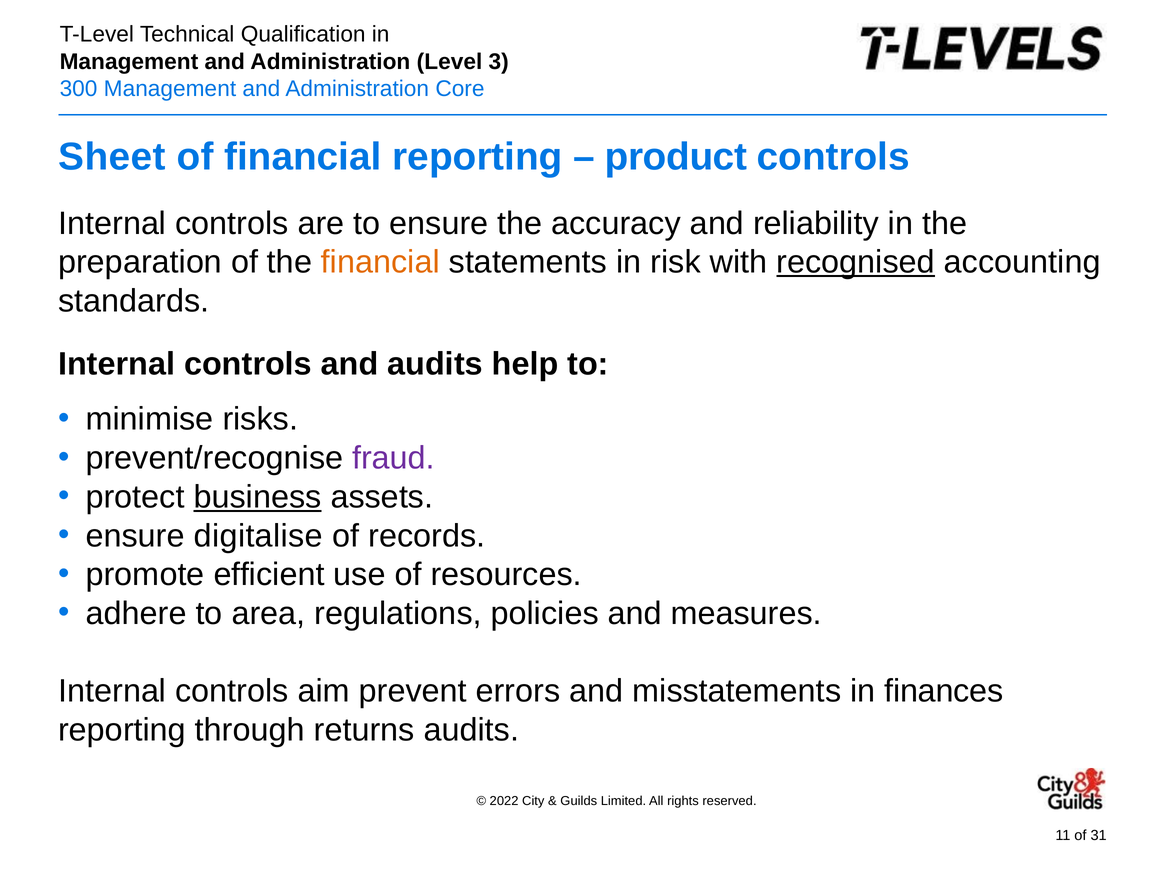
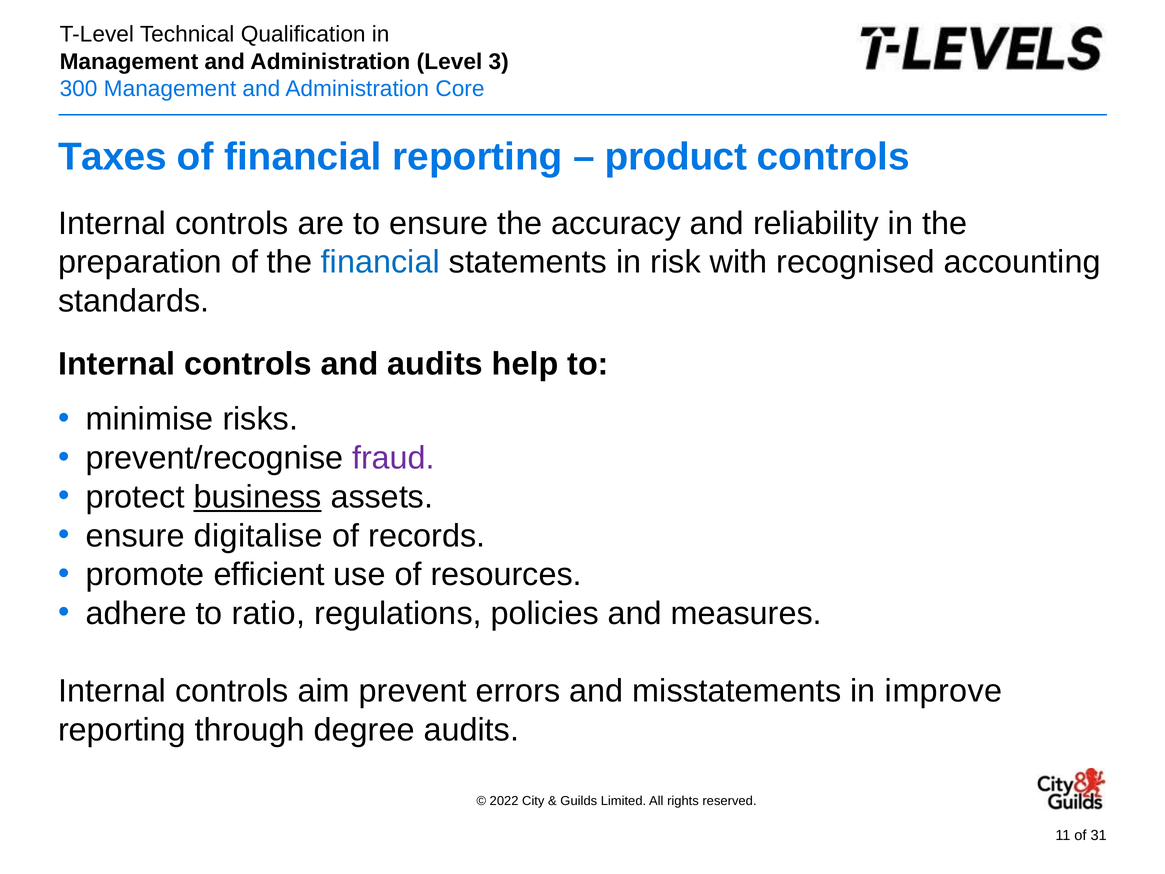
Sheet: Sheet -> Taxes (112, 157)
financial colour: orange -> blue (380, 262)
recognised underline: present -> none (856, 262)
area: area -> ratio (268, 613)
finances: finances -> improve (944, 691)
returns: returns -> degree (364, 730)
